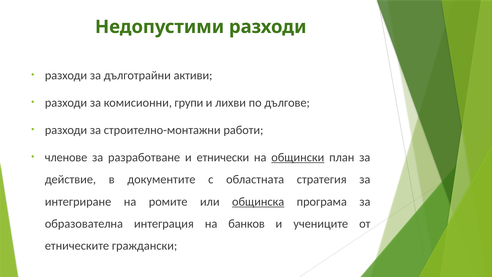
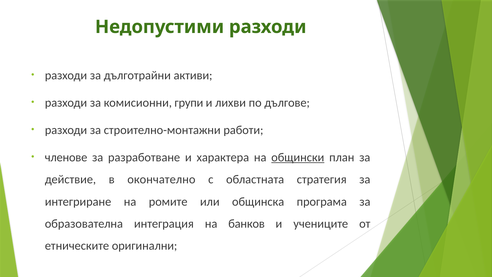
етнически: етнически -> характера (223, 157)
документите: документите -> окончателно (161, 179)
общинска underline: present -> none (258, 201)
граждански: граждански -> оригинални (145, 246)
